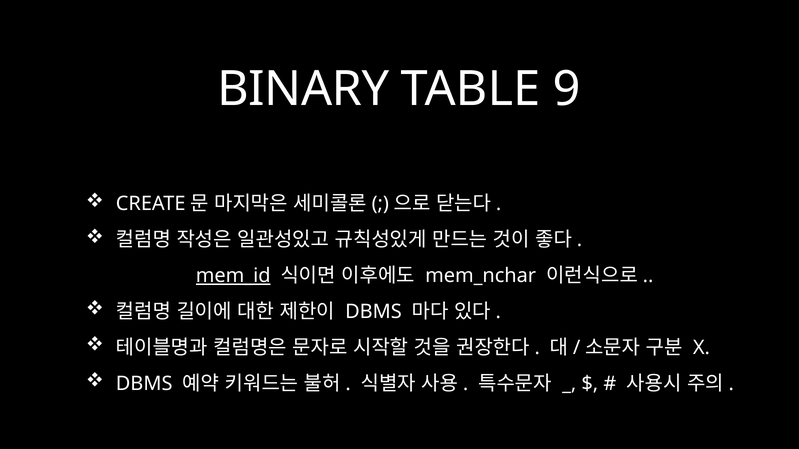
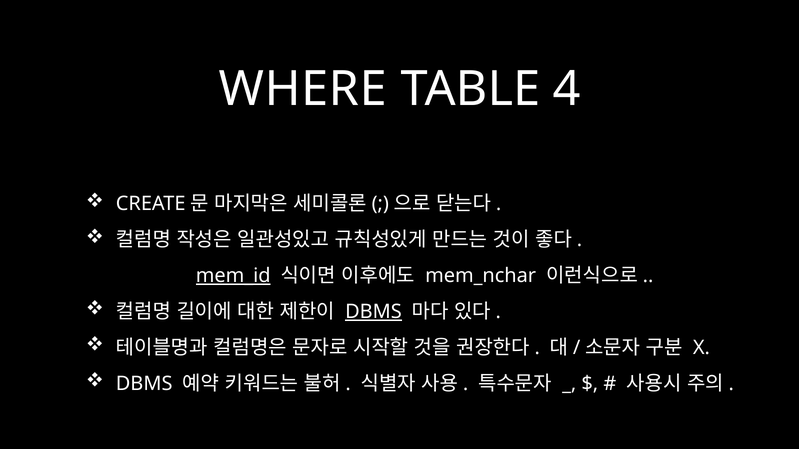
BINARY: BINARY -> WHERE (303, 89)
9: 9 -> 4 (567, 89)
DBMS underline: none -> present (373, 312)
